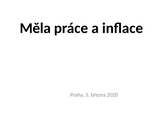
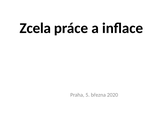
Měla: Měla -> Zcela (35, 28)
